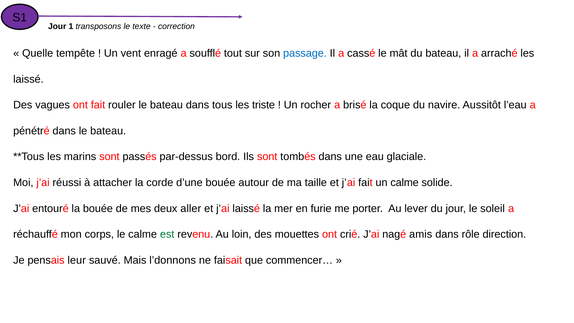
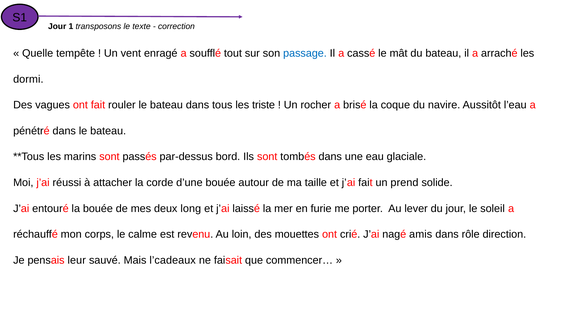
laissé: laissé -> dormi (28, 79)
un calme: calme -> prend (404, 183)
aller: aller -> long (191, 208)
est colour: green -> black (167, 234)
l’donnons: l’donnons -> l’cadeaux (173, 260)
